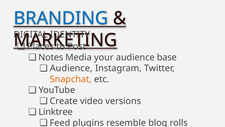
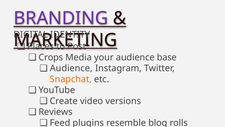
BRANDING colour: blue -> purple (61, 18)
Notes: Notes -> Crops (51, 57)
Linktree: Linktree -> Reviews (56, 112)
